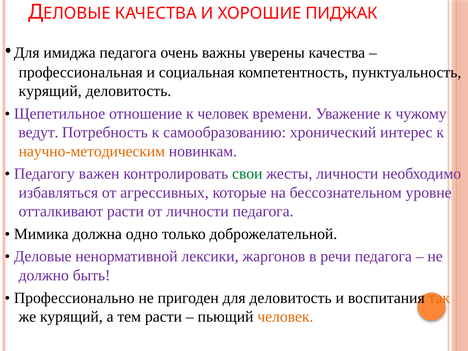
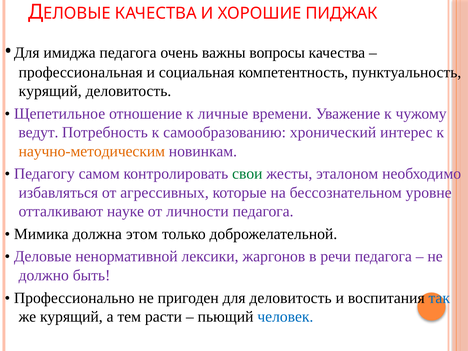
уверены: уверены -> вопросы (277, 53)
к человек: человек -> личные (223, 114)
важен: важен -> самом (99, 174)
жесты личности: личности -> эталоном (347, 174)
отталкивают расти: расти -> науке (126, 211)
одно: одно -> этом (142, 234)
так colour: orange -> blue (439, 298)
человек colour: orange -> blue (285, 317)
